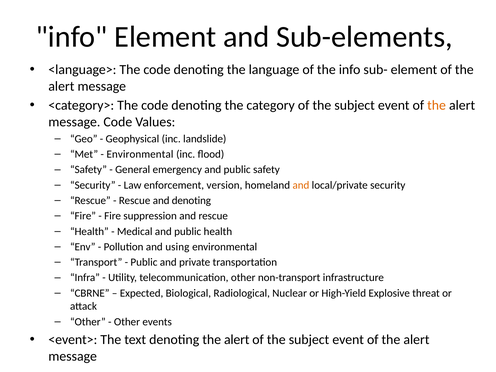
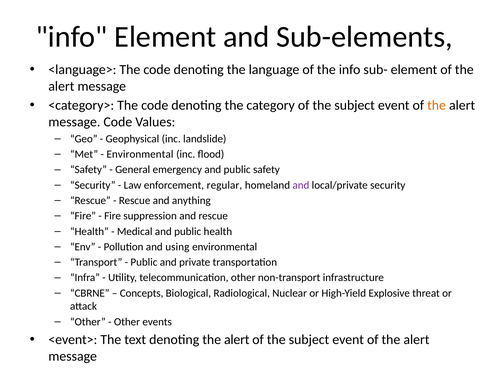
version: version -> regular (224, 185)
and colour: orange -> purple (301, 185)
and denoting: denoting -> anything (191, 201)
Expected: Expected -> Concepts (142, 293)
